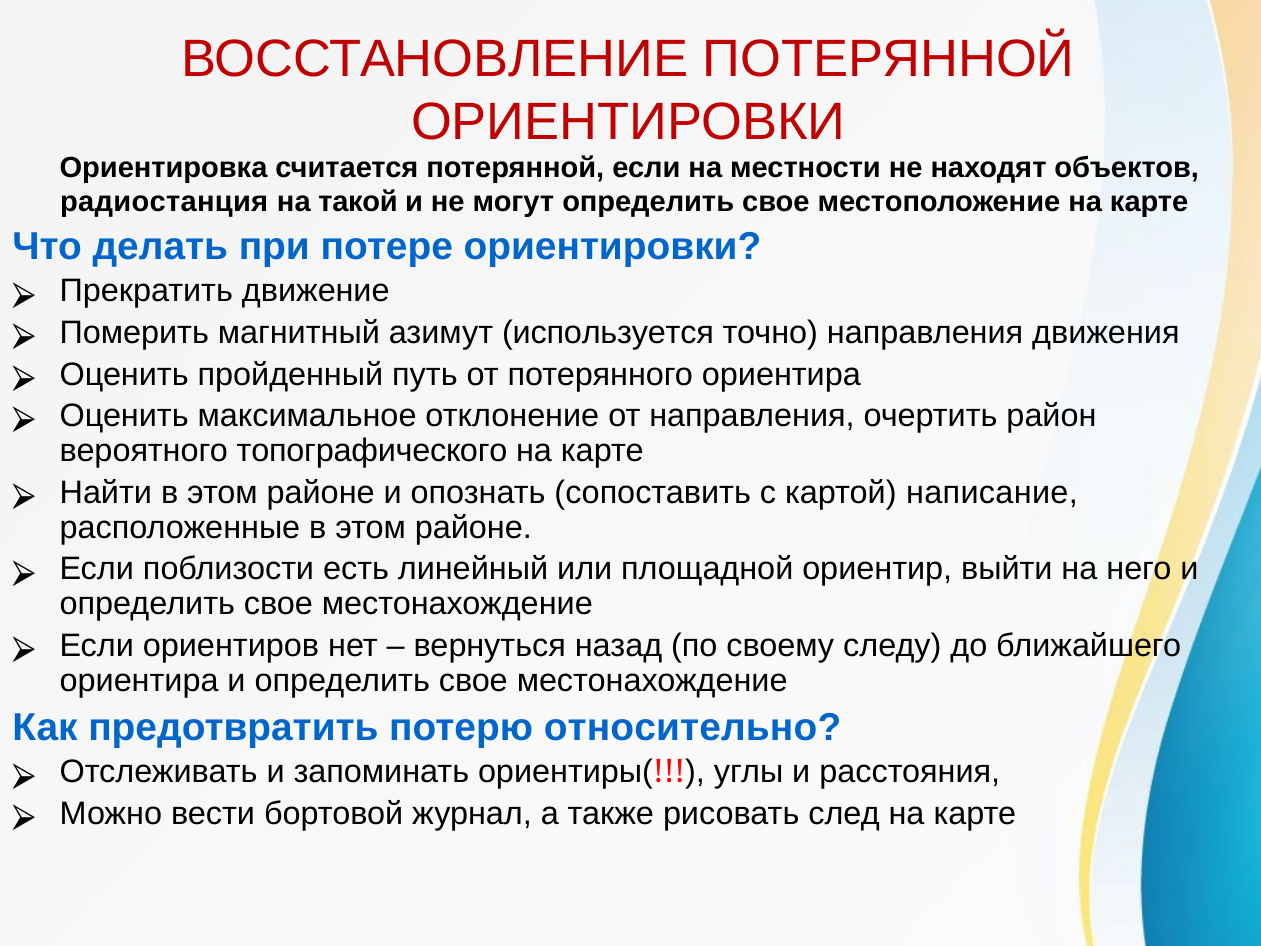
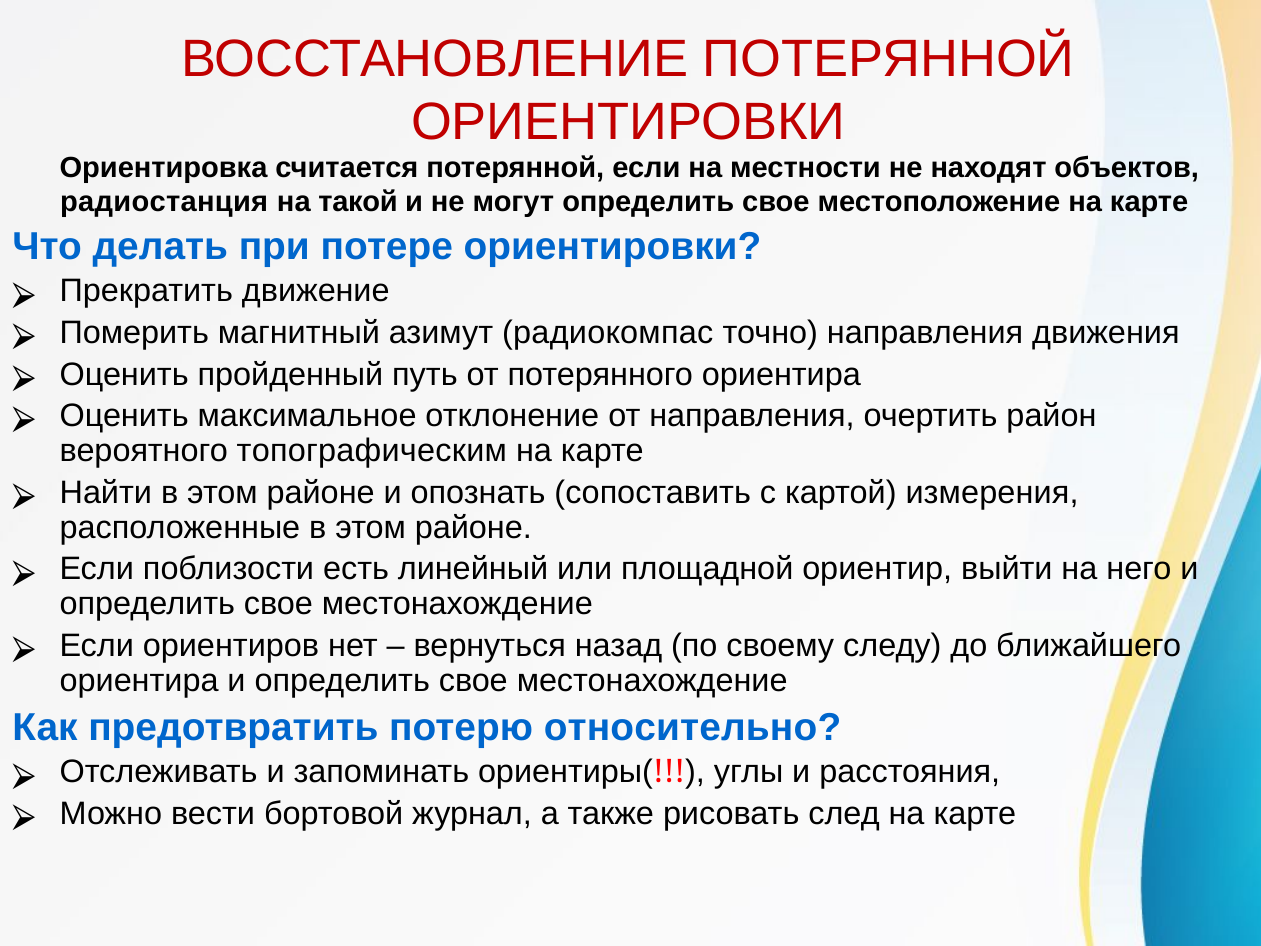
используется: используется -> радиокомпас (608, 333)
топографического: топографического -> топографическим (372, 451)
написание: написание -> измерения (992, 492)
